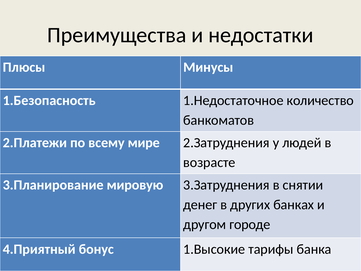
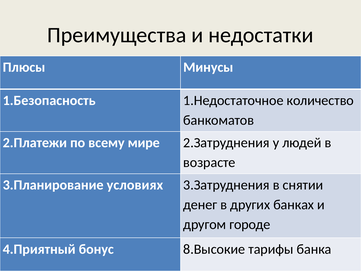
мировую: мировую -> условиях (135, 185)
1.Высокие: 1.Высокие -> 8.Высокие (214, 249)
